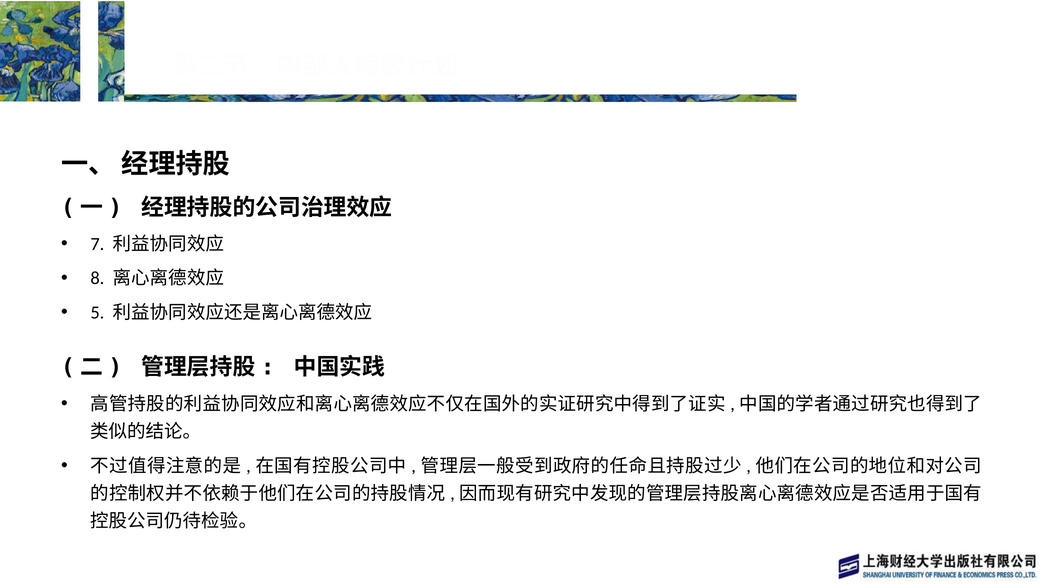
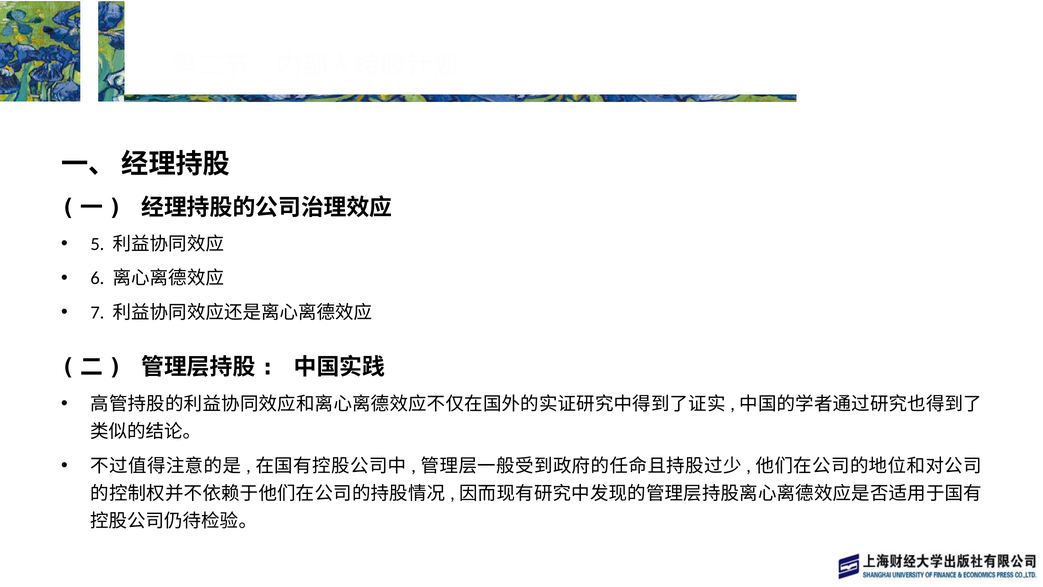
7: 7 -> 5 (97, 244)
8: 8 -> 6 (97, 278)
5: 5 -> 7 (97, 312)
